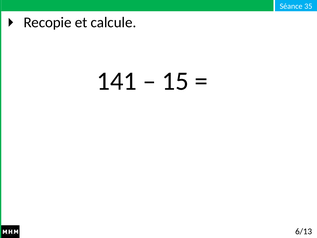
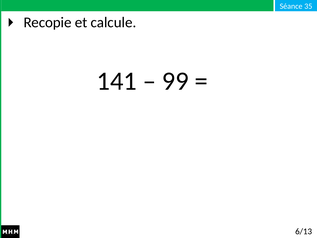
15: 15 -> 99 (175, 81)
